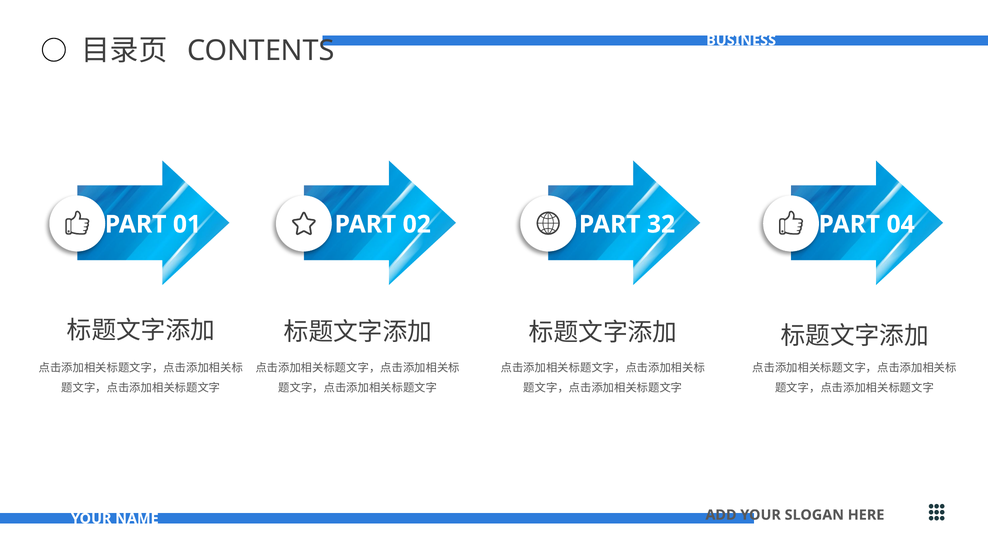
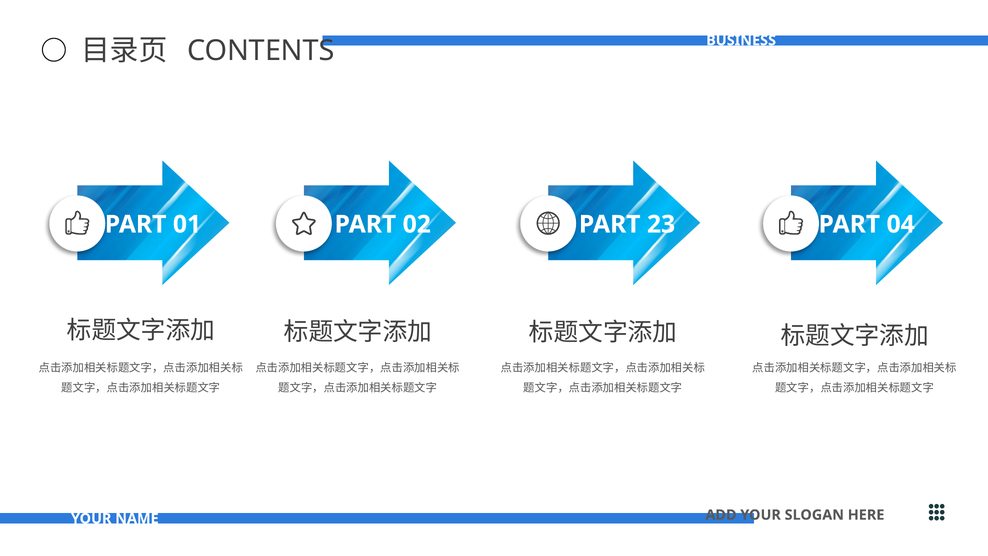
32: 32 -> 23 (661, 224)
